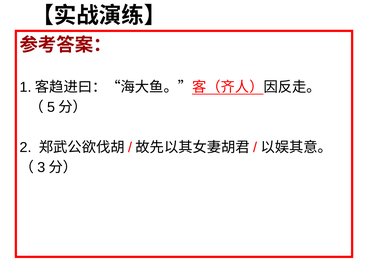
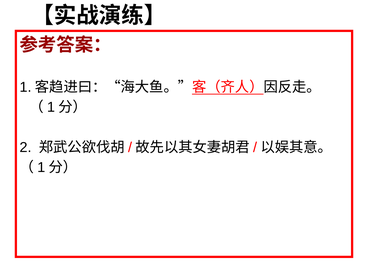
5: 5 -> 1 (51, 107)
3: 3 -> 1 (41, 167)
